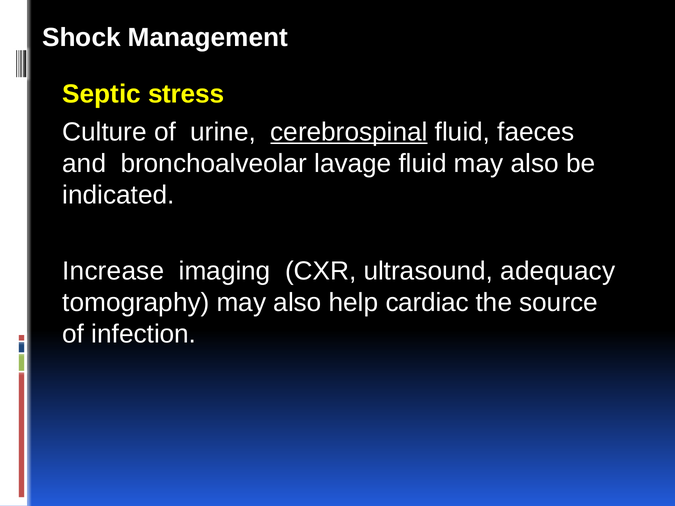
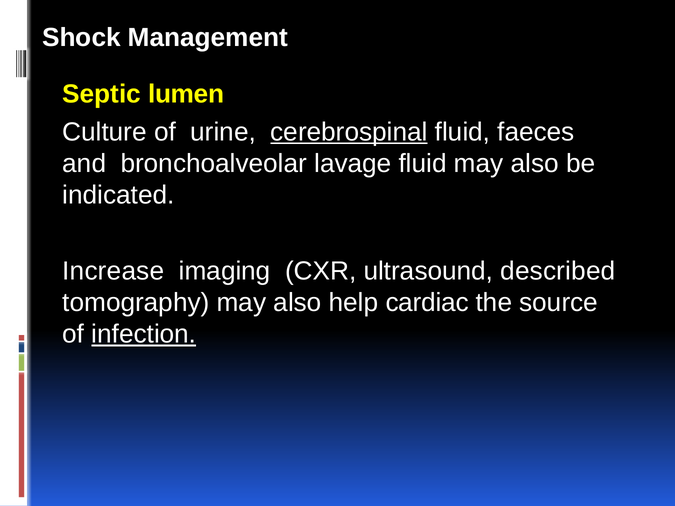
stress: stress -> lumen (186, 94)
adequacy: adequacy -> described (558, 271)
infection underline: none -> present (144, 334)
